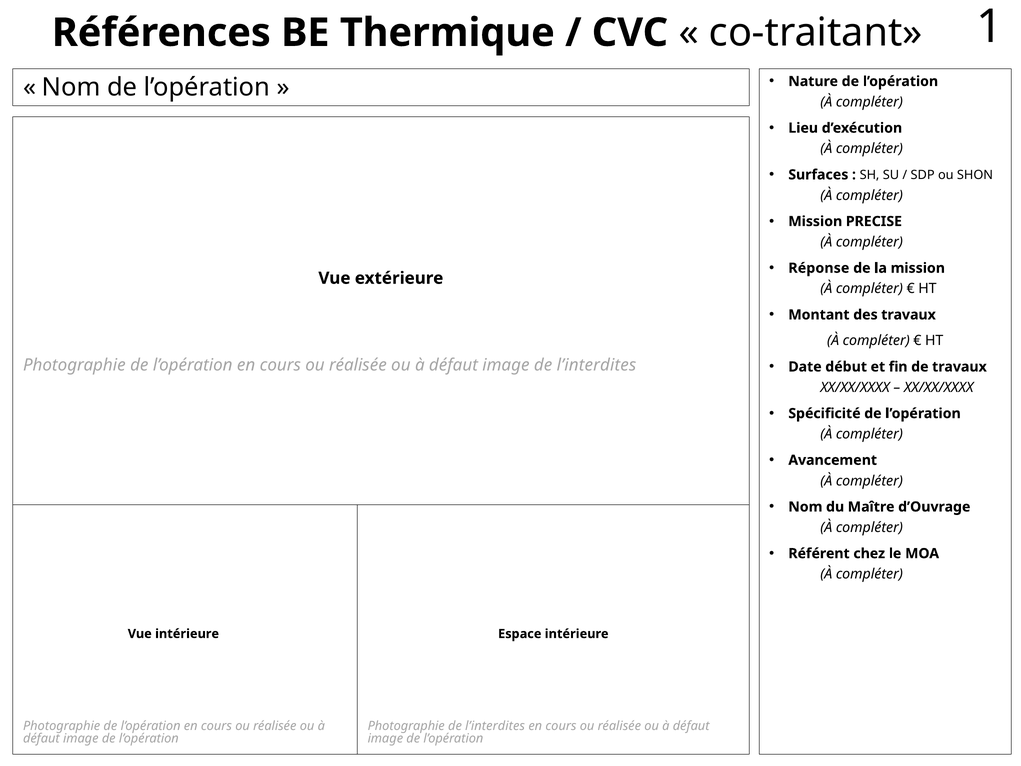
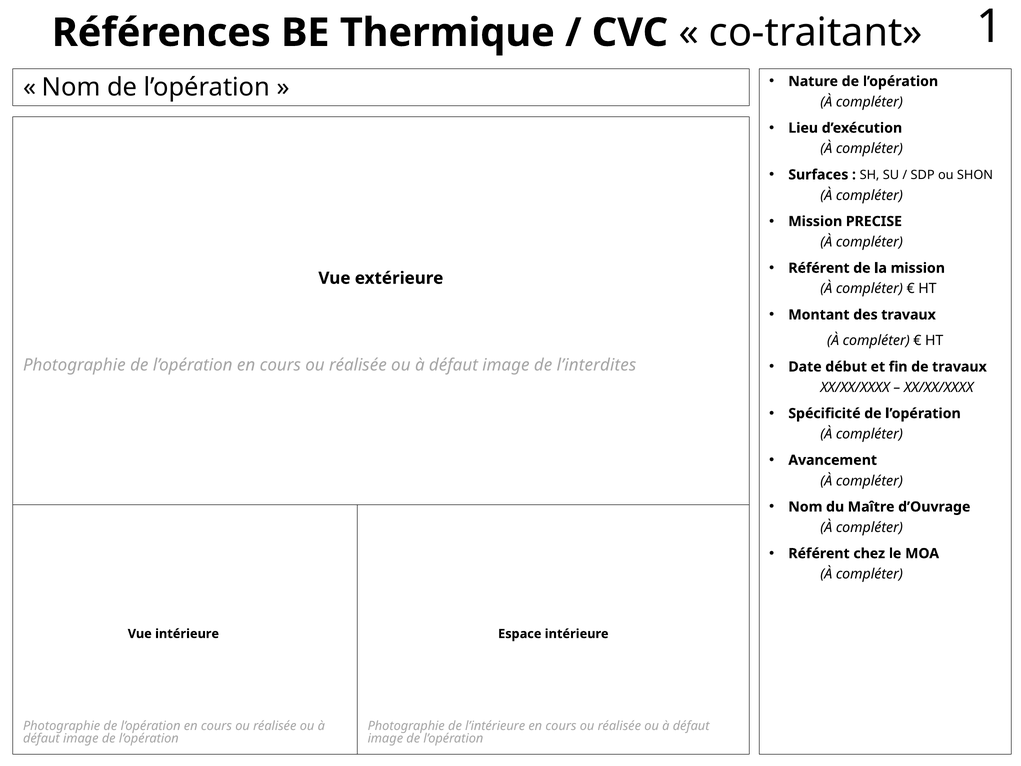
Réponse: Réponse -> Référent (819, 268)
Photographie de l’interdites: l’interdites -> l’intérieure (495, 726)
